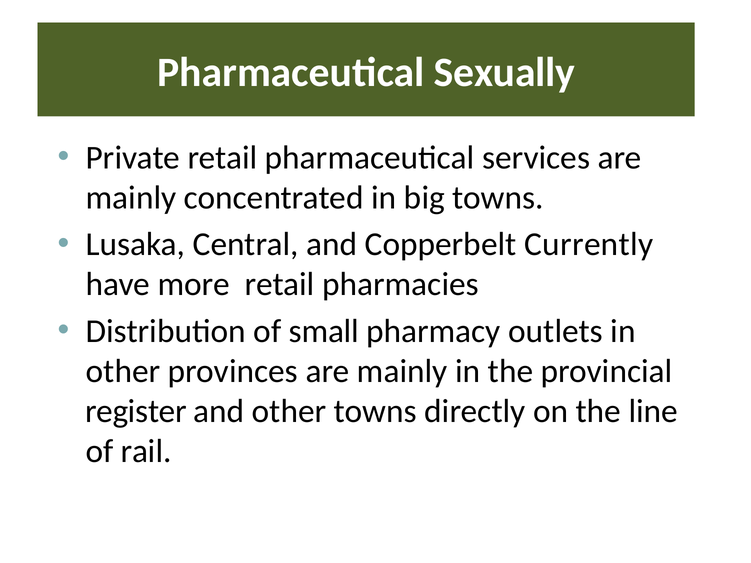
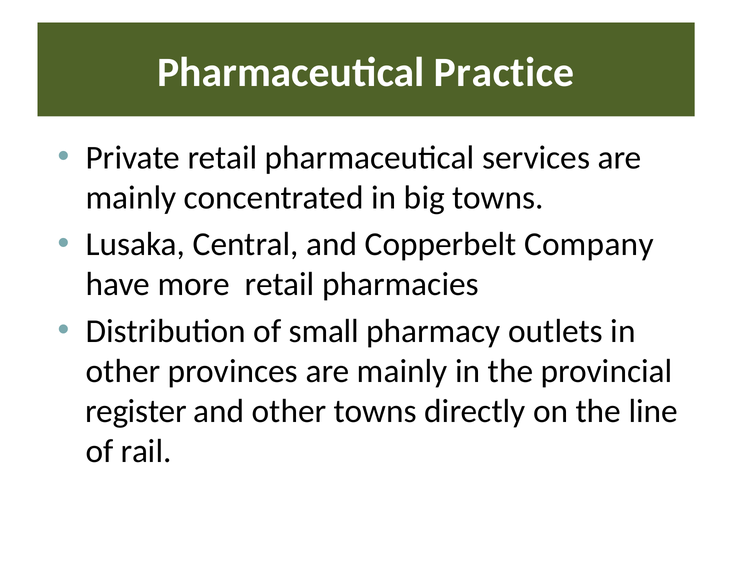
Sexually: Sexually -> Practice (504, 72)
Currently: Currently -> Company (589, 244)
